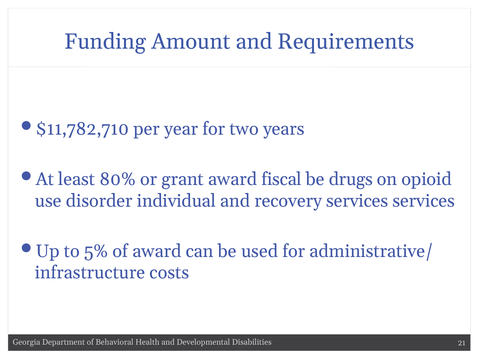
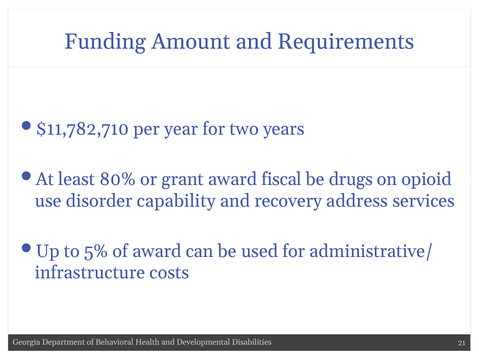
individual: individual -> capability (176, 201)
recovery services: services -> address (357, 201)
